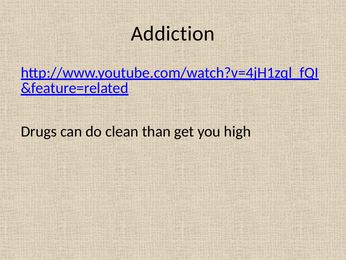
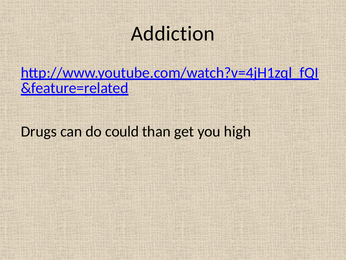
clean: clean -> could (122, 131)
